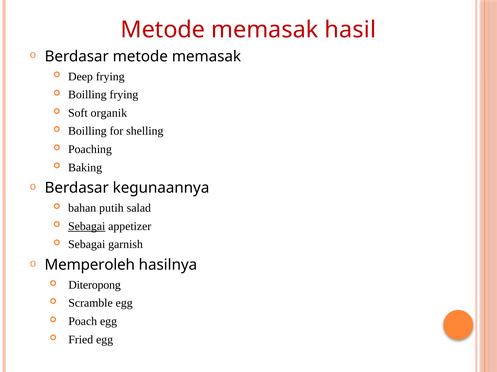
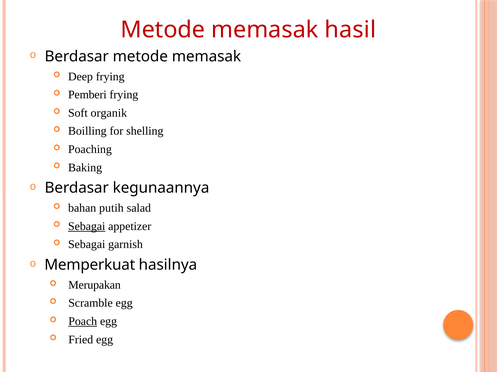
Boilling: Boilling -> Pemberi (87, 95)
Memperoleh: Memperoleh -> Memperkuat (90, 265)
Diteropong: Diteropong -> Merupakan (95, 285)
Poach underline: none -> present (83, 322)
